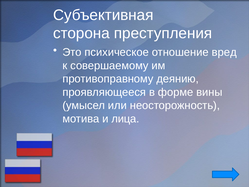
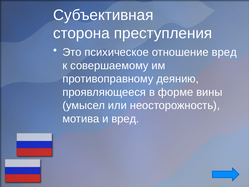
и лица: лица -> вред (125, 119)
